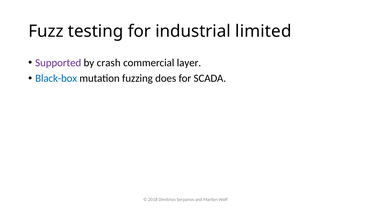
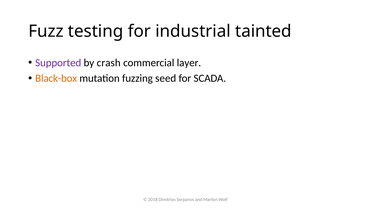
limited: limited -> tainted (263, 31)
Black-box colour: blue -> orange (56, 78)
does: does -> seed (166, 78)
